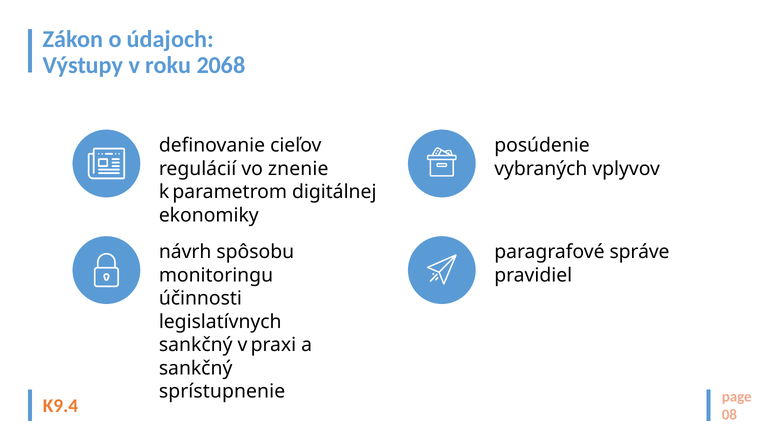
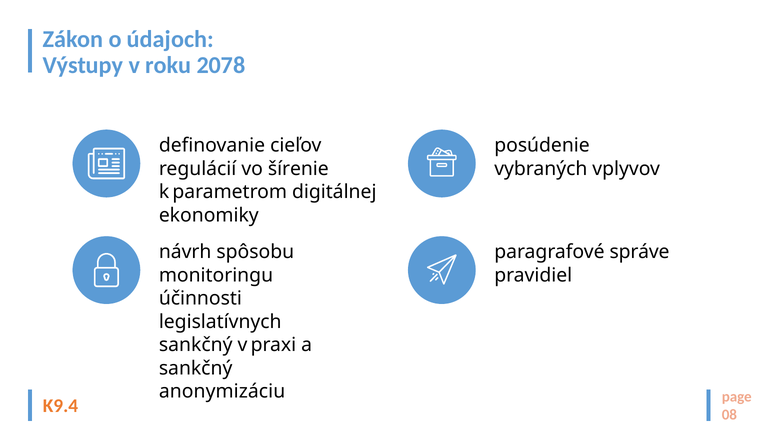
2068: 2068 -> 2078 (221, 65)
znenie: znenie -> šírenie (298, 168)
sprístupnenie: sprístupnenie -> anonymizáciu (222, 391)
